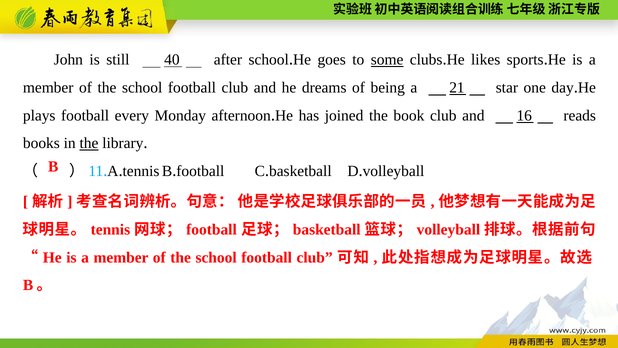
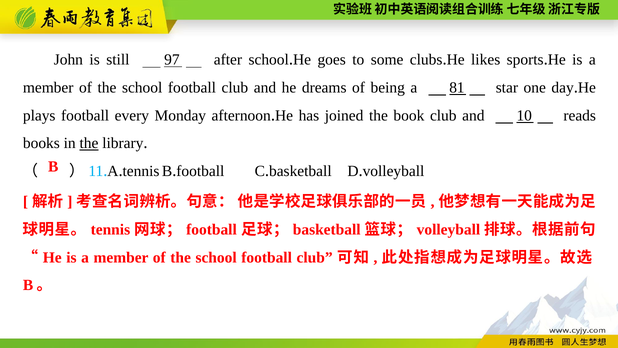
40: 40 -> 97 (172, 60)
some underline: present -> none (387, 60)
21: 21 -> 81 (457, 88)
16: 16 -> 10 (524, 115)
